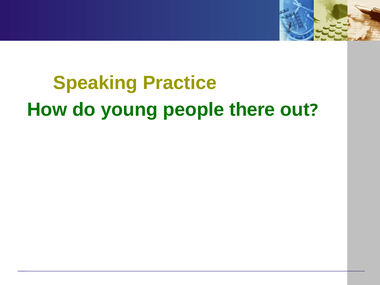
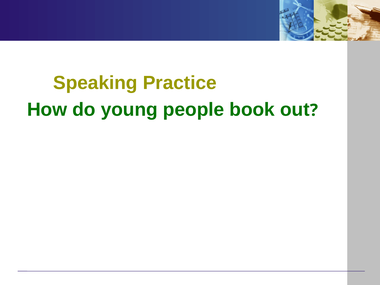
there: there -> book (252, 110)
